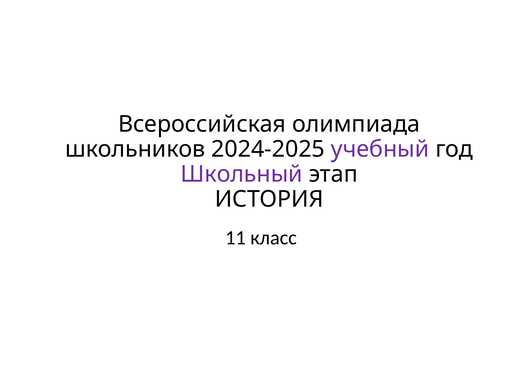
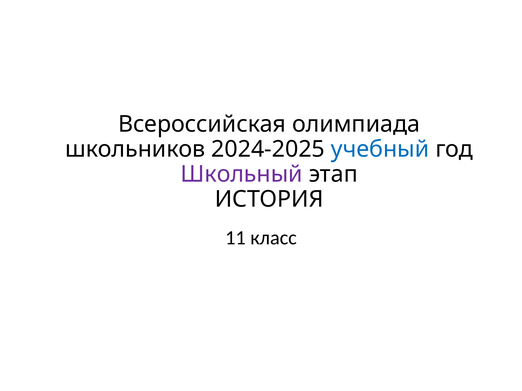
учебный colour: purple -> blue (380, 149)
